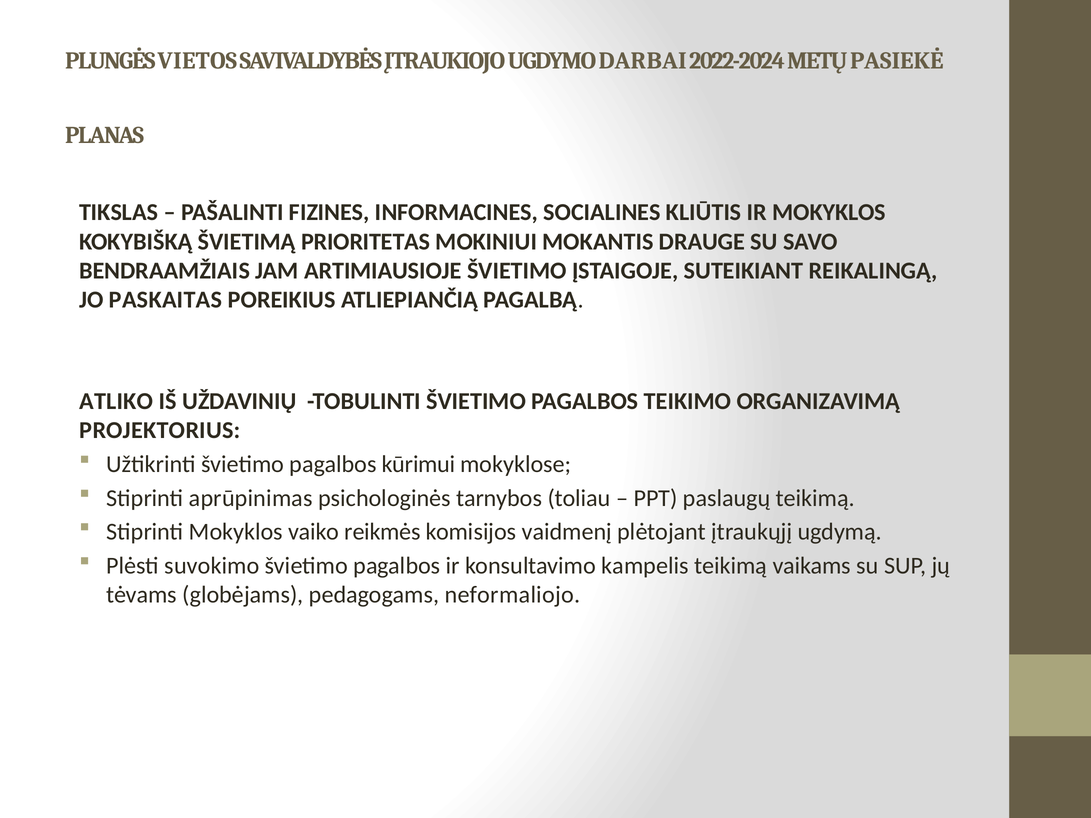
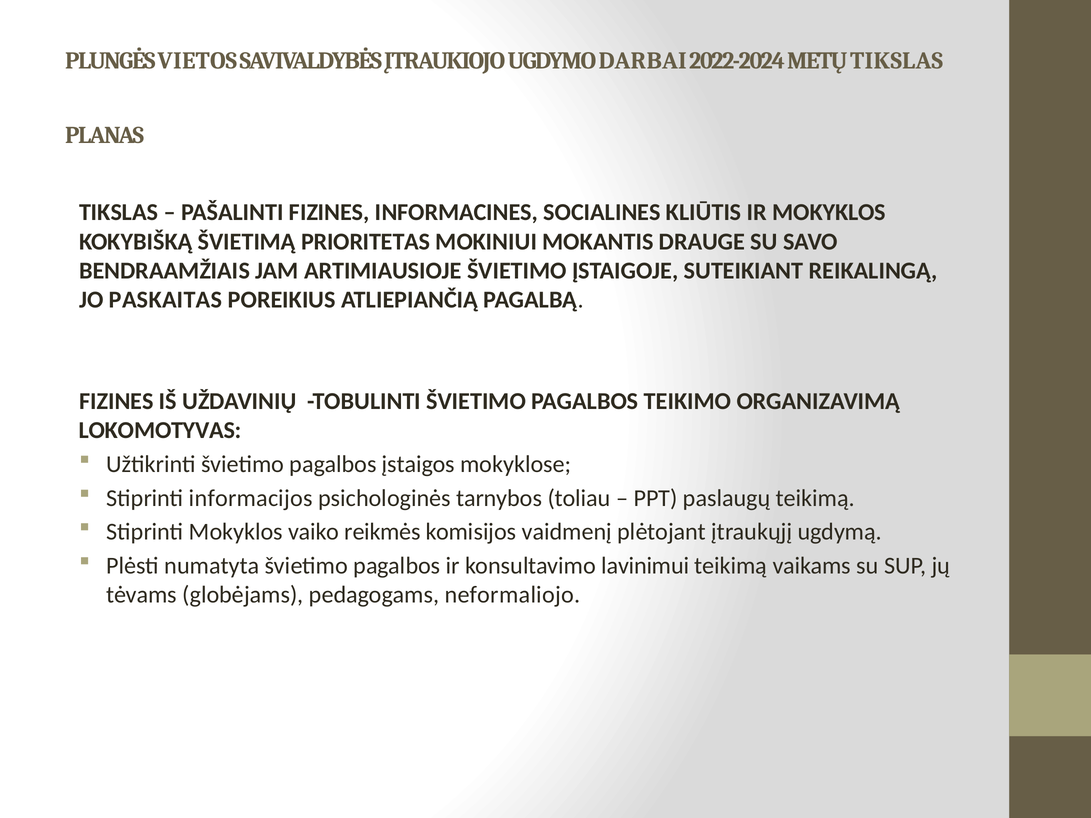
METŲ PASIEKĖ: PASIEKĖ -> TIKSLAS (897, 61)
ATLIKO: ATLIKO -> FIZINES (116, 401)
PROJEKTORIUS: PROJEKTORIUS -> LOKOMOTYVAS (160, 430)
kūrimui: kūrimui -> įstaigos (418, 464)
aprūpinimas: aprūpinimas -> informacijos (251, 498)
suvokimo: suvokimo -> numatyta (212, 566)
kampelis: kampelis -> lavinimui (645, 566)
